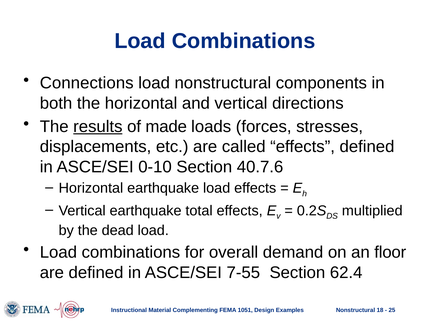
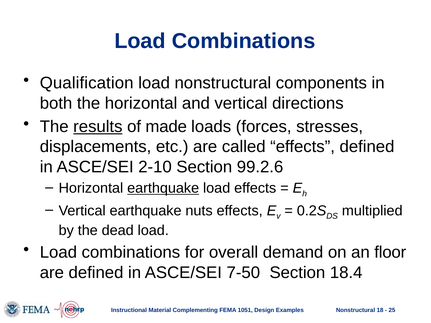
Connections: Connections -> Qualification (87, 83)
0-10: 0-10 -> 2-10 (155, 167)
40.7.6: 40.7.6 -> 99.2.6 (260, 167)
earthquake underline: none -> present (163, 188)
total: total -> nuts (199, 211)
7-55: 7-55 -> 7-50 (243, 273)
62.4: 62.4 -> 18.4 (346, 273)
